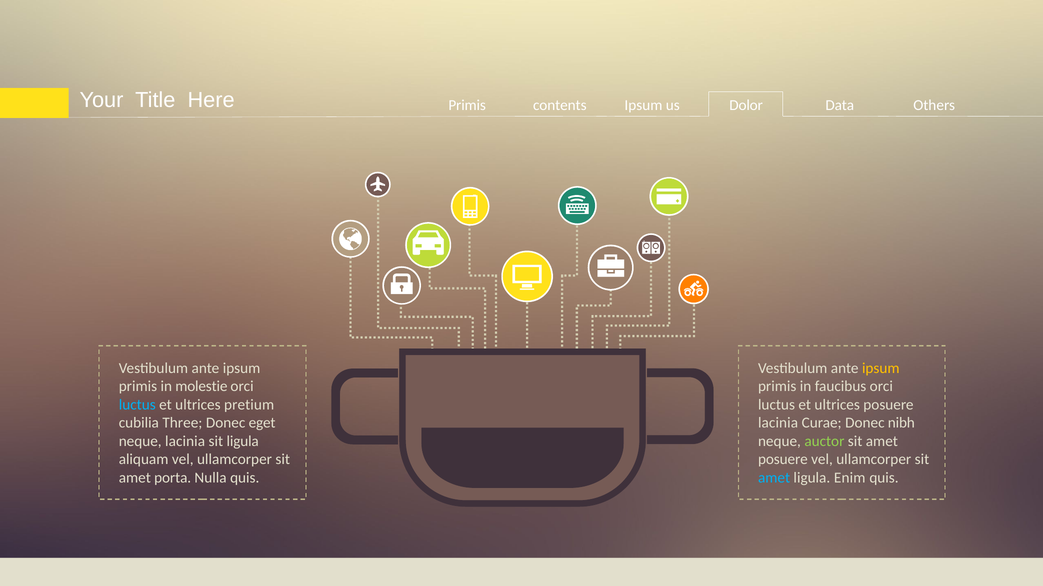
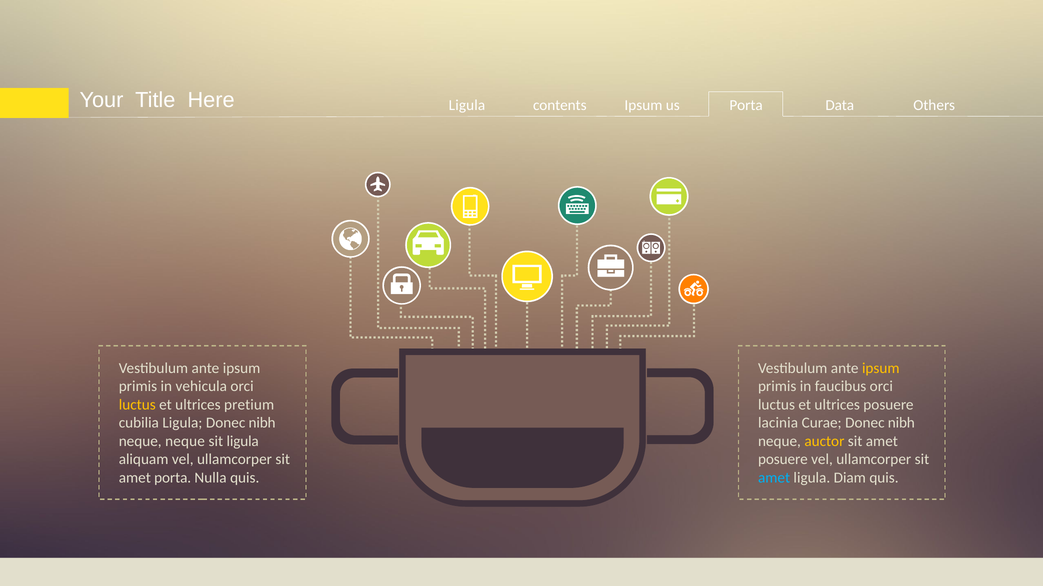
us Dolor: Dolor -> Porta (746, 106)
Primis: Primis -> Ligula (467, 105)
molestie: molestie -> vehicula (201, 387)
luctus colour: light blue -> yellow (137, 405)
cubilia Three: Three -> Ligula (182, 423)
eget: eget -> nibh (262, 423)
neque lacinia: lacinia -> neque (185, 442)
auctor colour: light green -> yellow (824, 442)
Enim: Enim -> Diam (850, 478)
